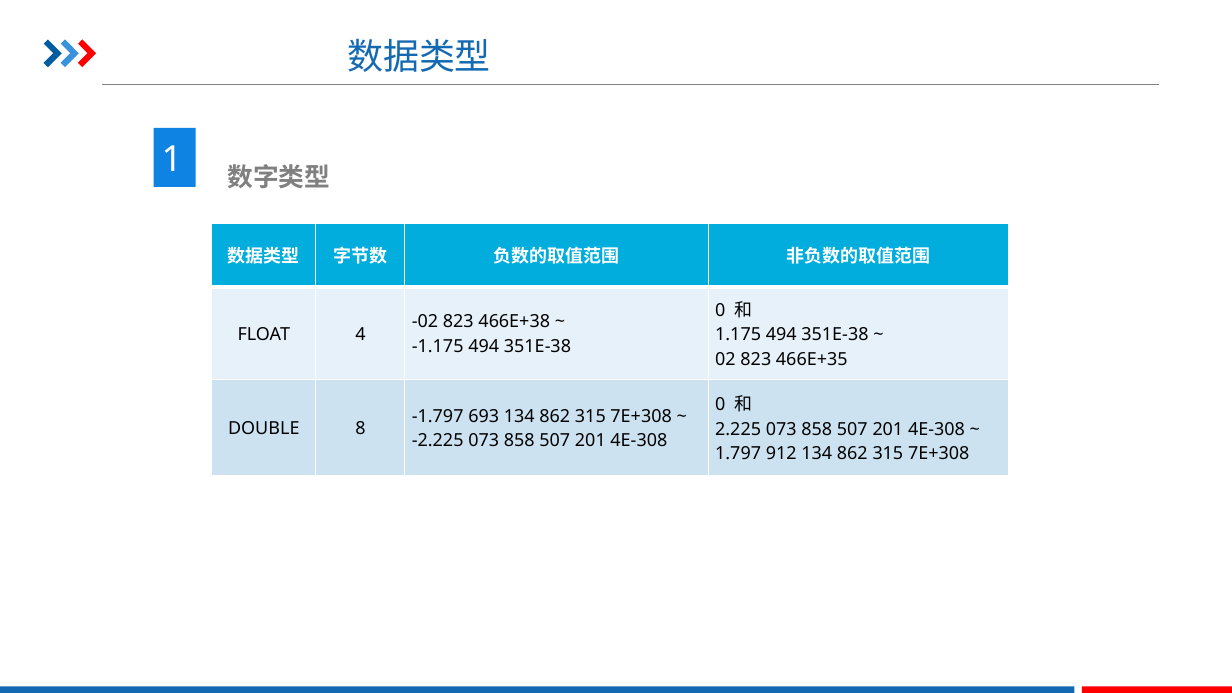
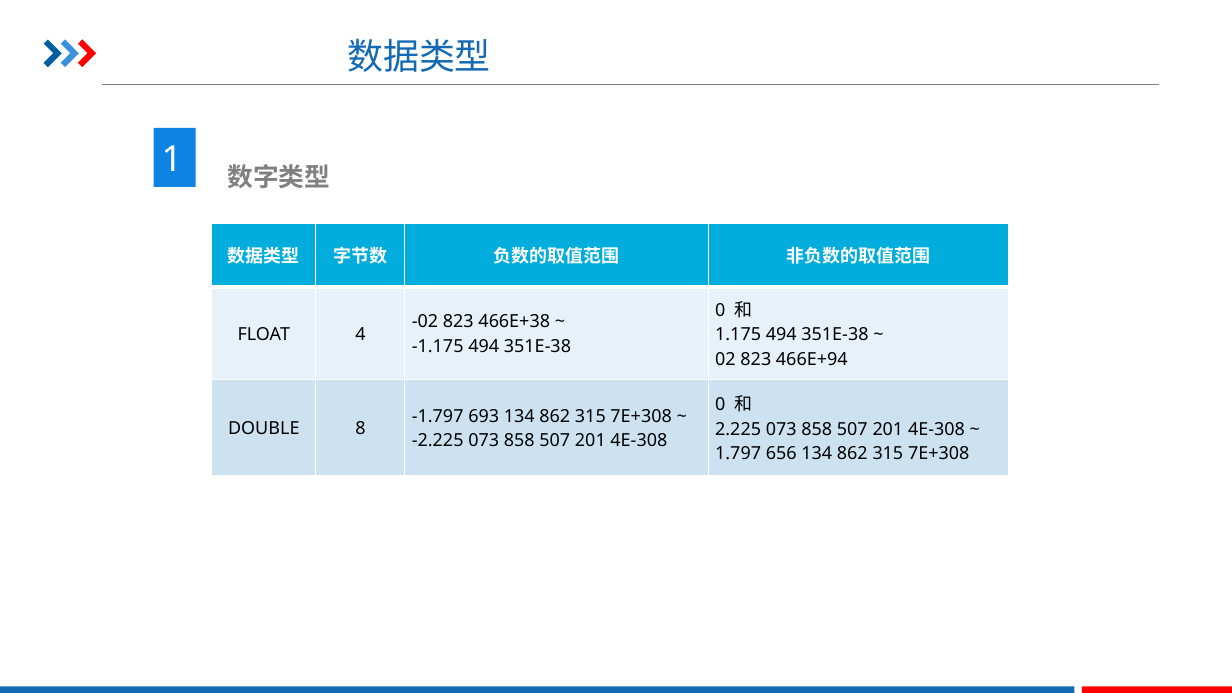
466E+35: 466E+35 -> 466E+94 (812, 360)
912: 912 -> 656 (781, 454)
